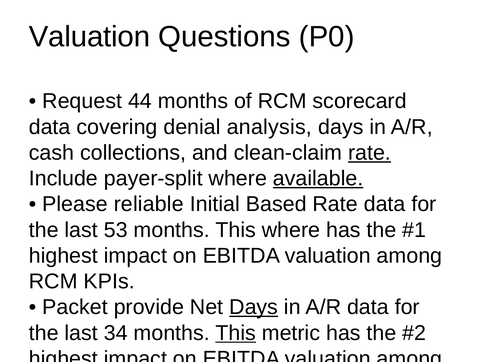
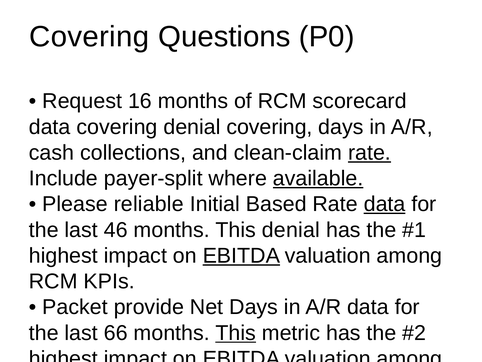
Valuation: Valuation -> Covering (89, 37)
44: 44 -> 16 (140, 101)
denial analysis: analysis -> covering (270, 127)
data underline: none -> present (385, 204)
53: 53 -> 46 (116, 230)
This where: where -> denial (291, 230)
EBITDA underline: none -> present (241, 255)
Days underline: present -> none (254, 307)
34: 34 -> 66 (116, 332)
